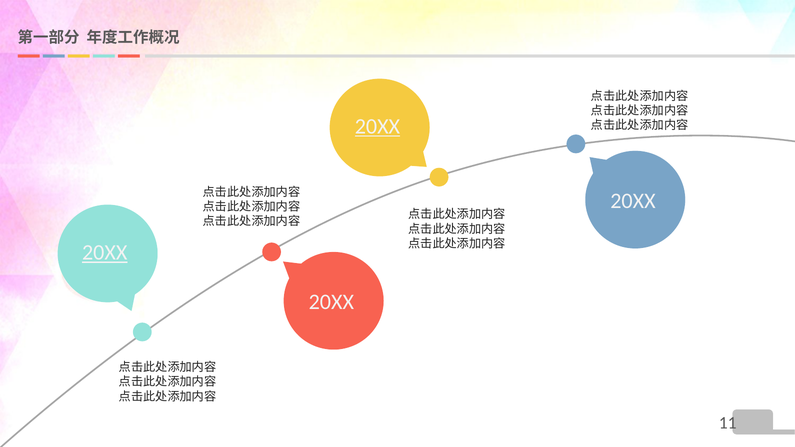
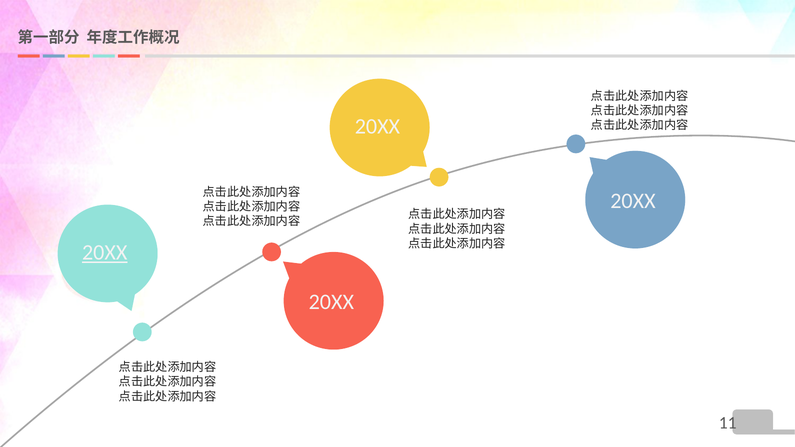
20XX underline: present -> none (377, 127)
